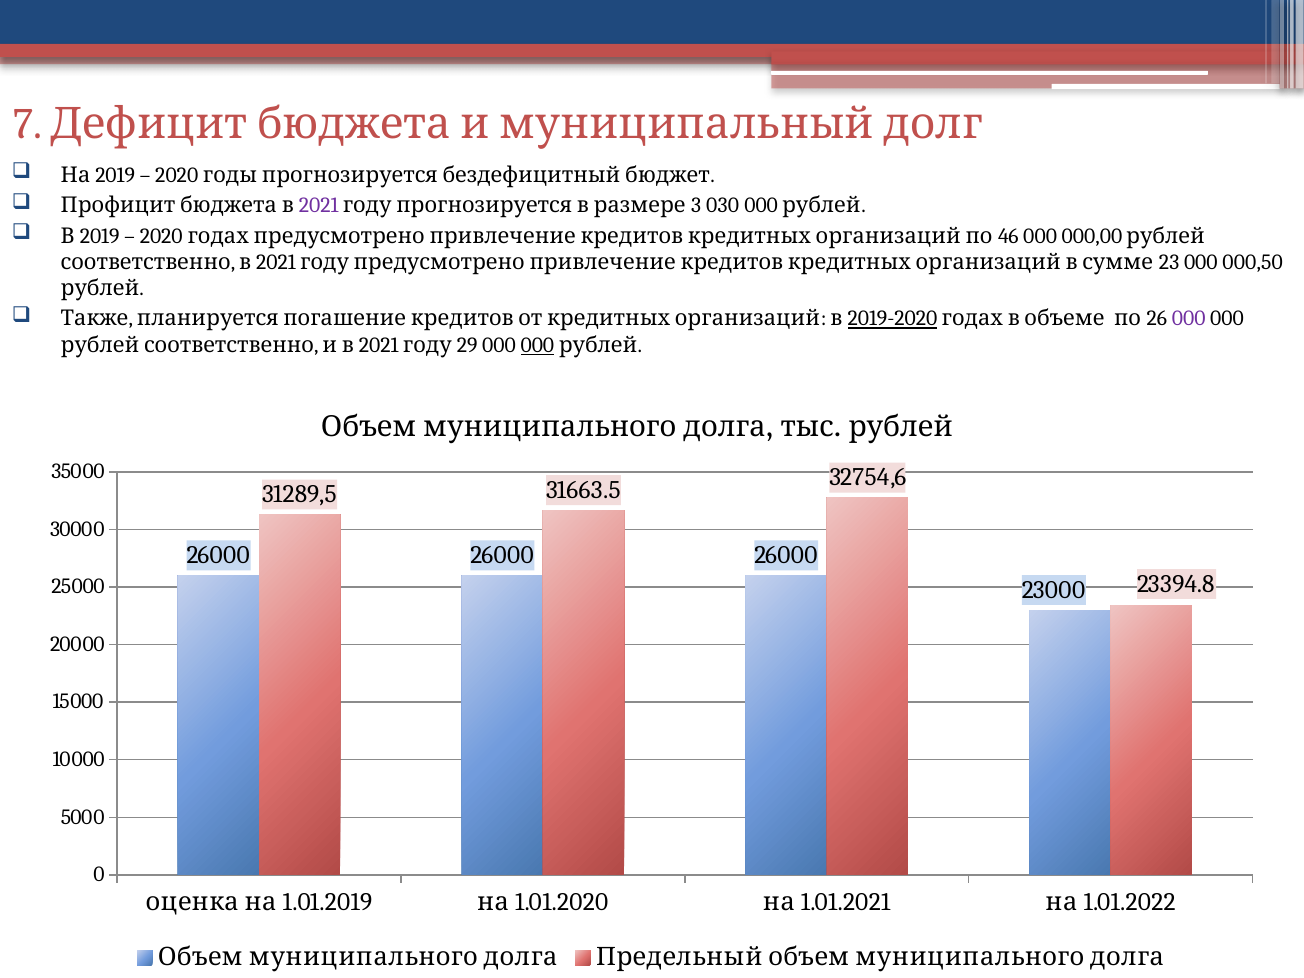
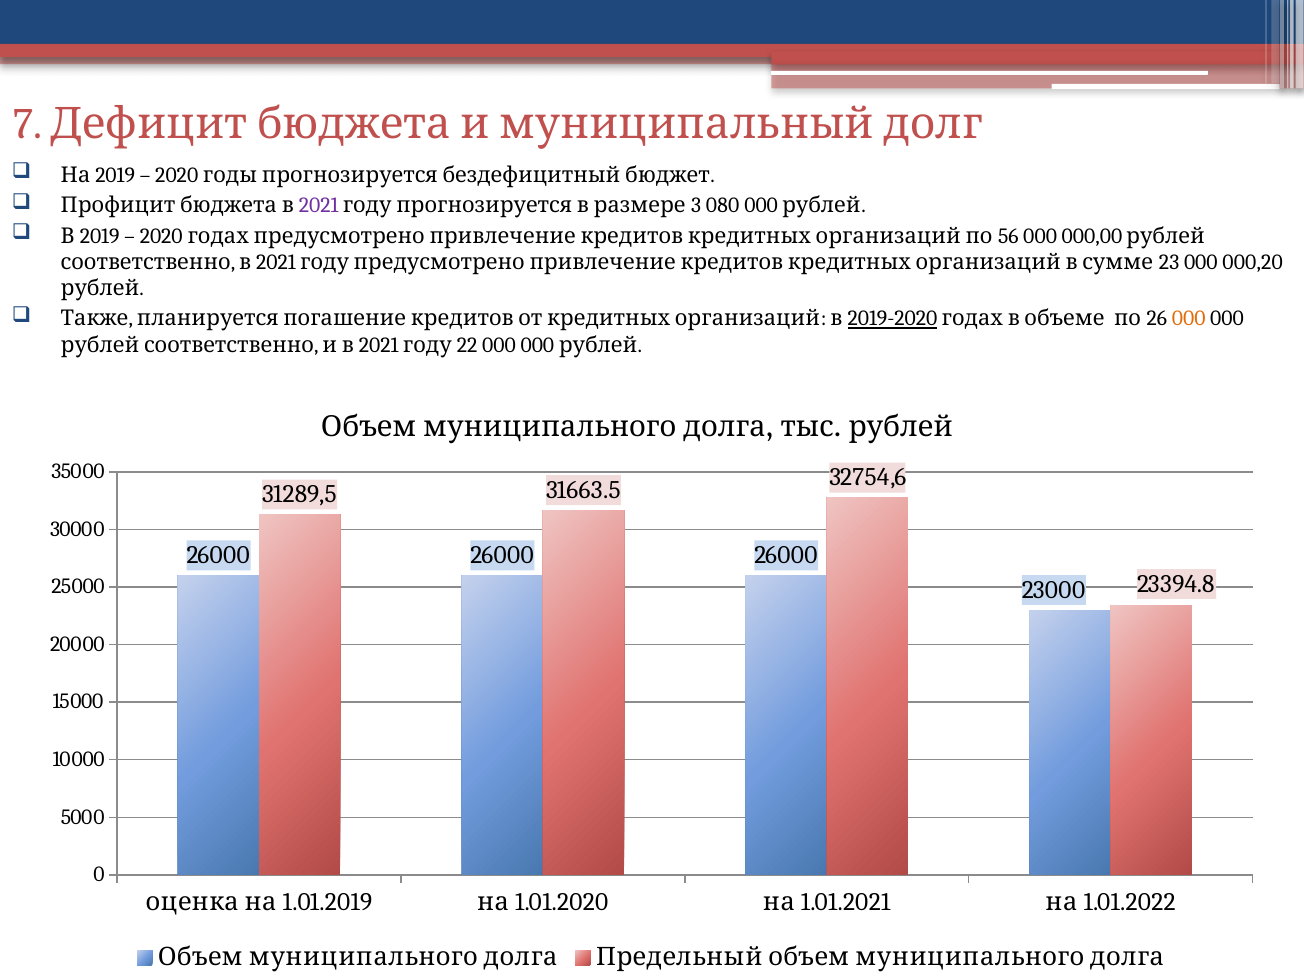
030: 030 -> 080 (723, 206)
46: 46 -> 56 (1008, 236)
000,50: 000,50 -> 000,20 (1253, 262)
000 colour: purple -> orange (1189, 319)
29: 29 -> 22 (467, 345)
000 underline: present -> none (537, 345)
